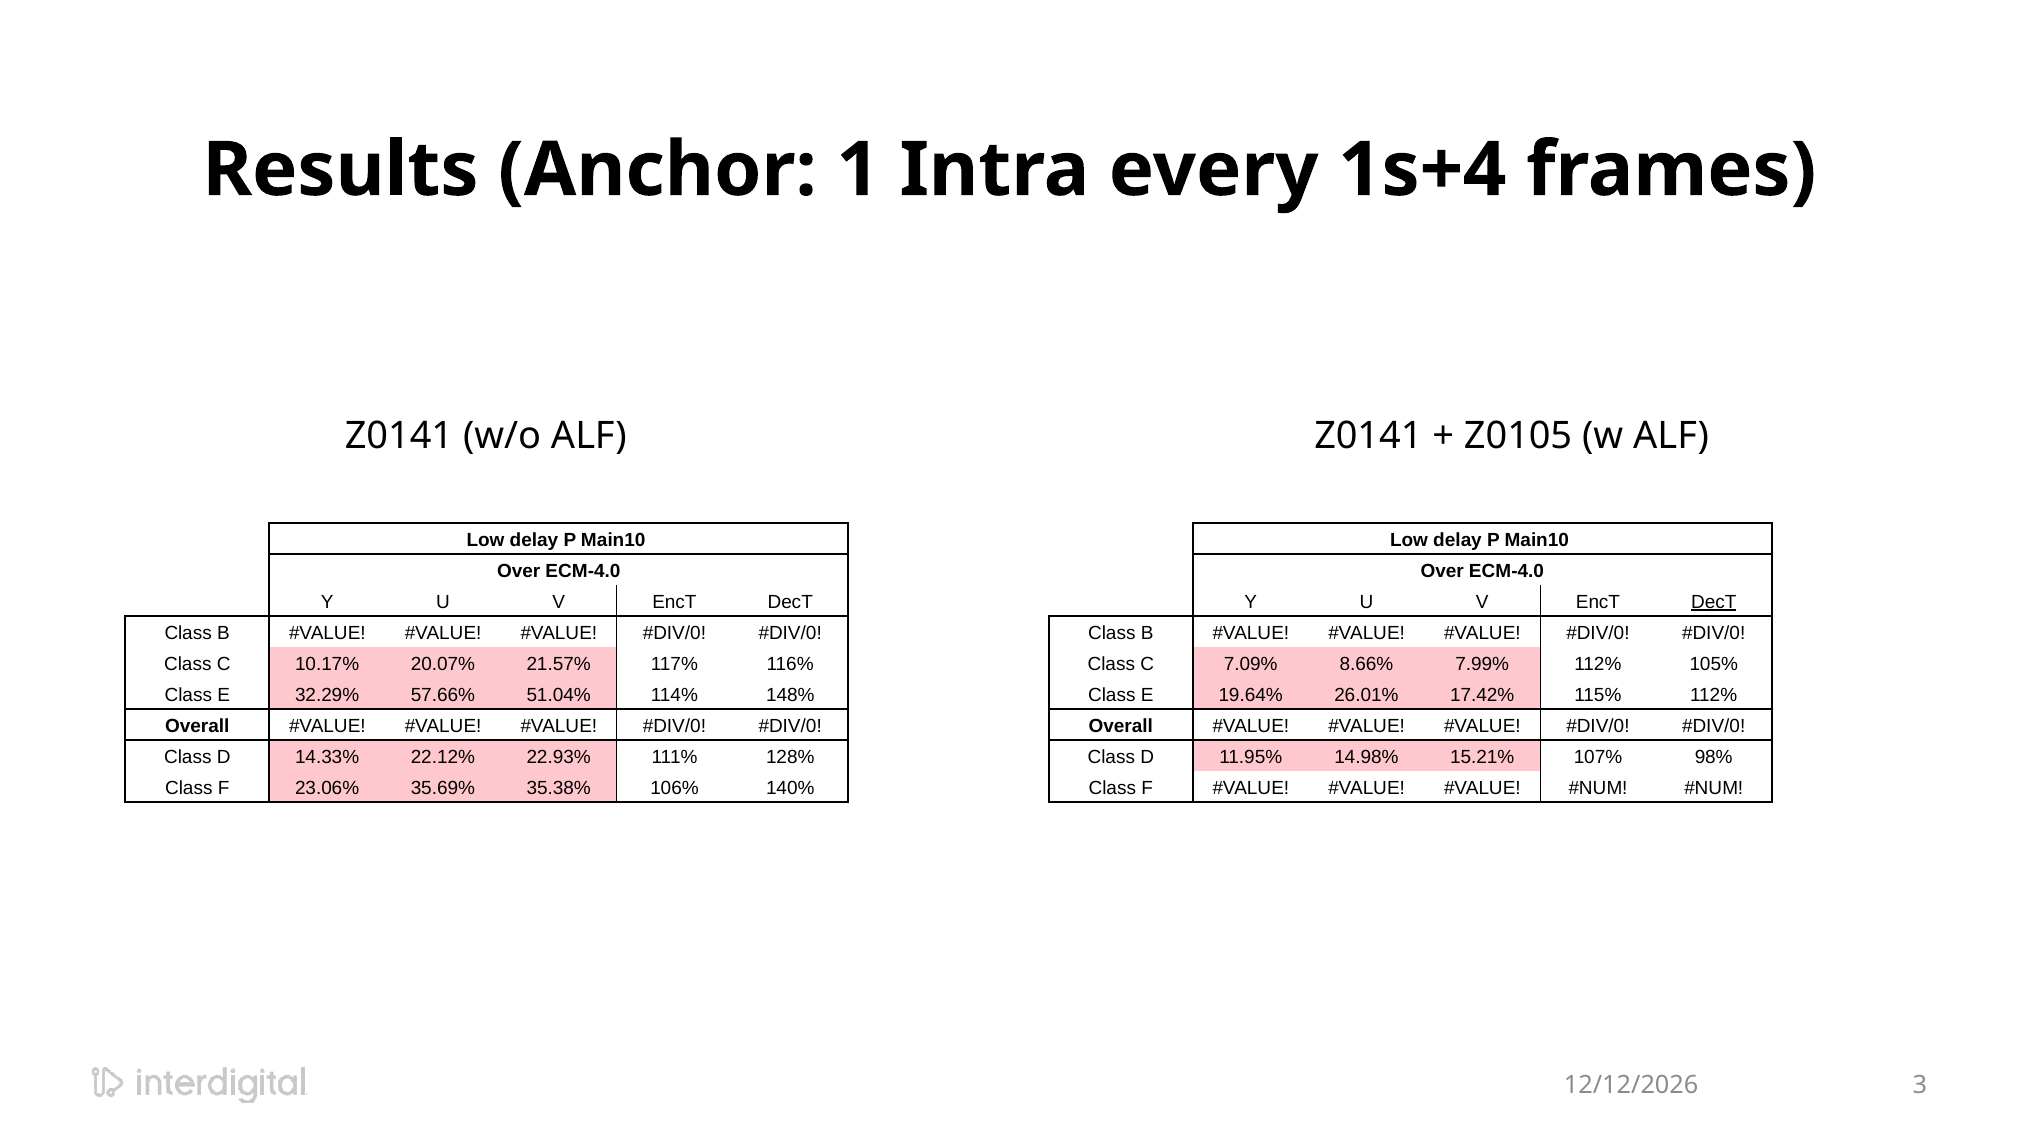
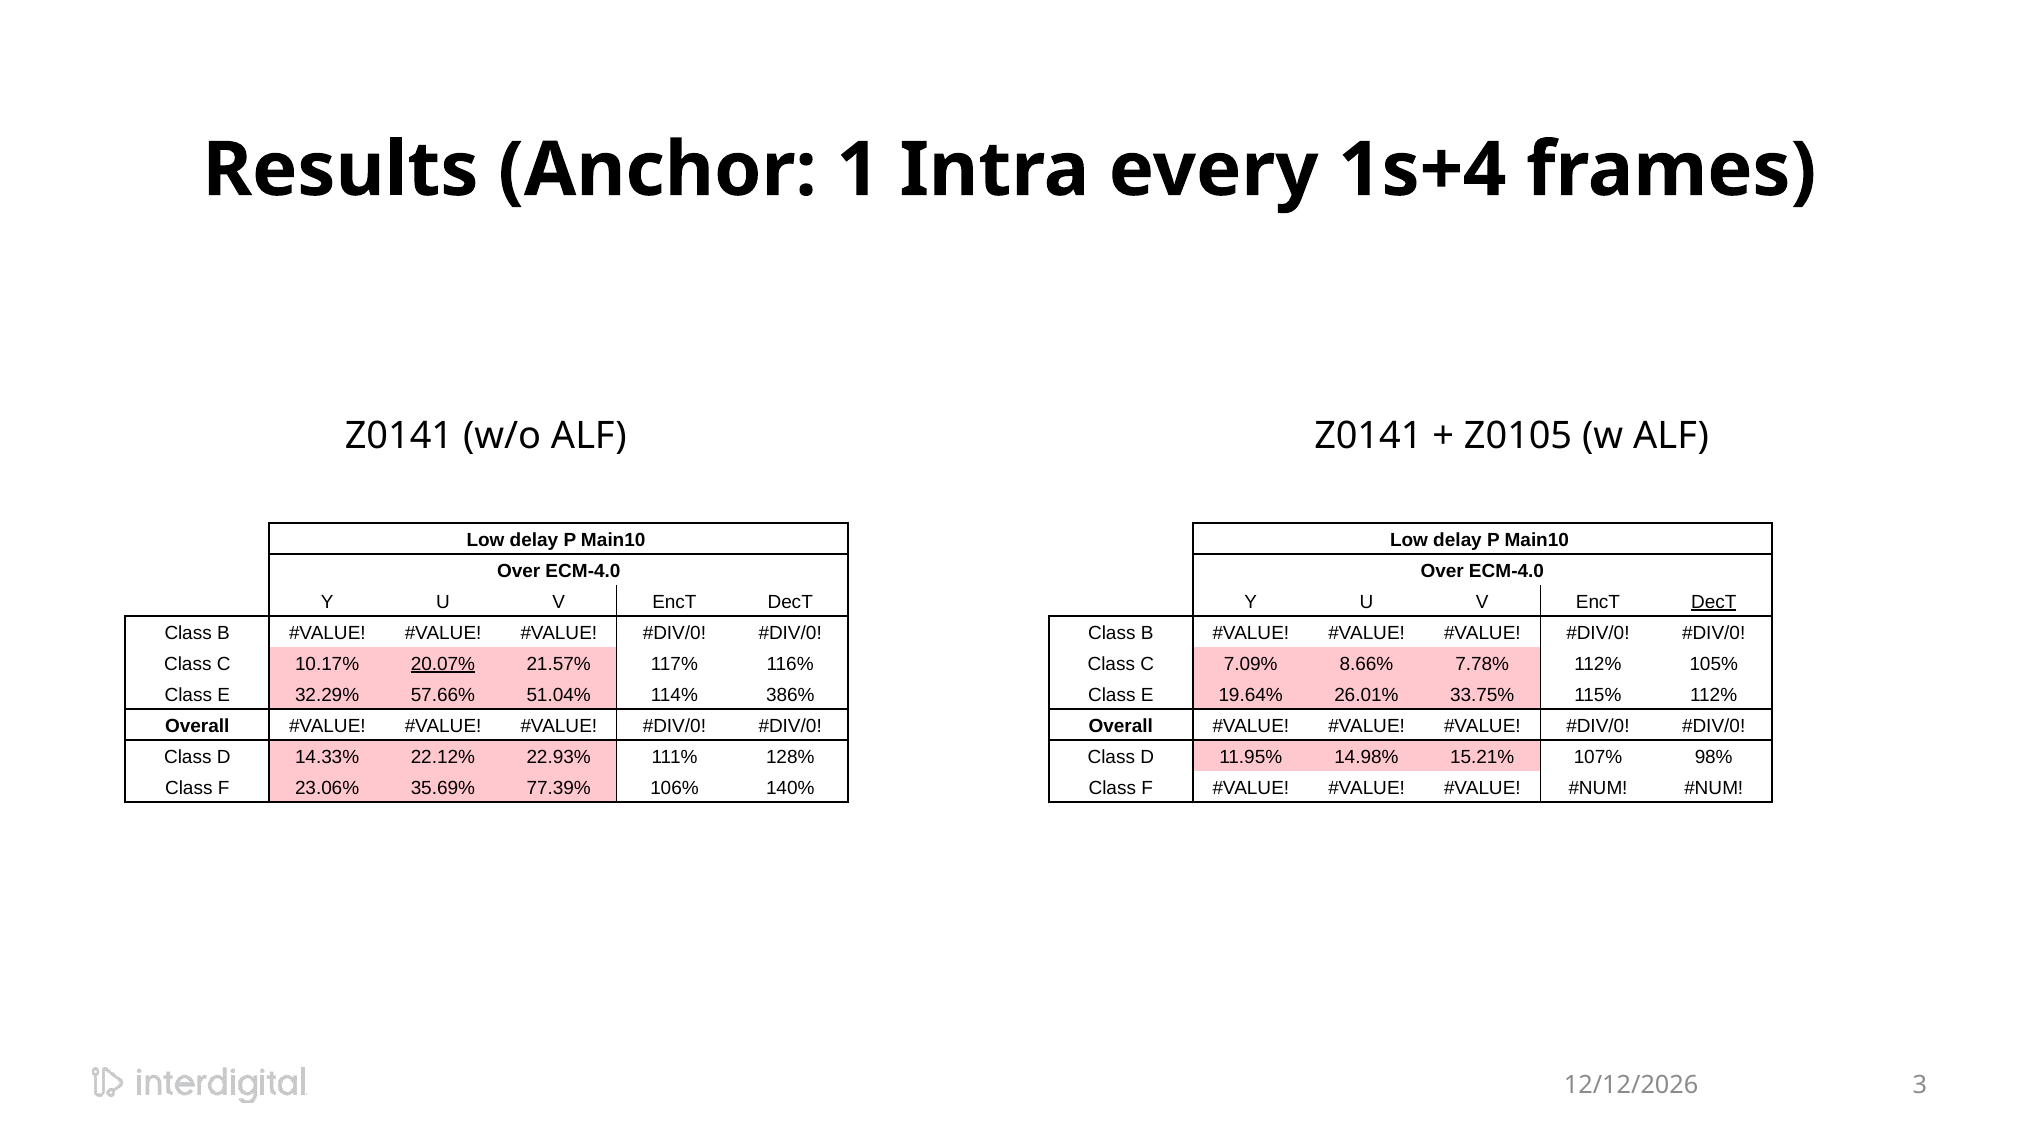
20.07% underline: none -> present (443, 664)
7.99%: 7.99% -> 7.78% (1482, 664)
148%: 148% -> 386% (790, 695)
17.42%: 17.42% -> 33.75% (1482, 695)
35.38%: 35.38% -> 77.39% (559, 788)
